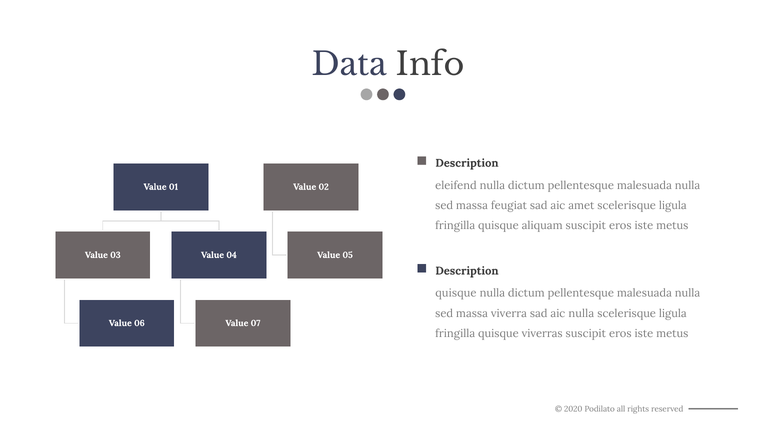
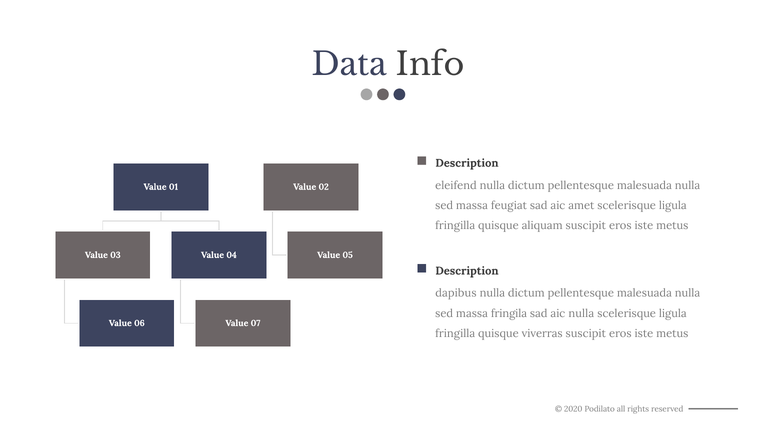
quisque: quisque -> dapibus (456, 293)
viverra: viverra -> fringila (509, 313)
